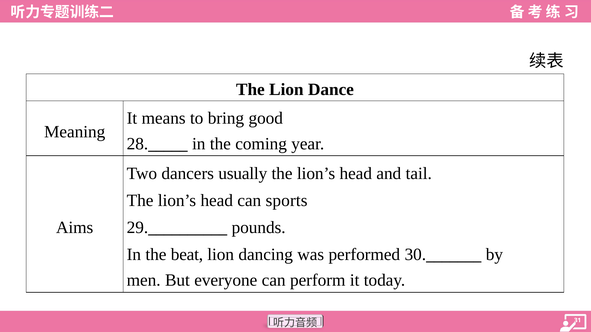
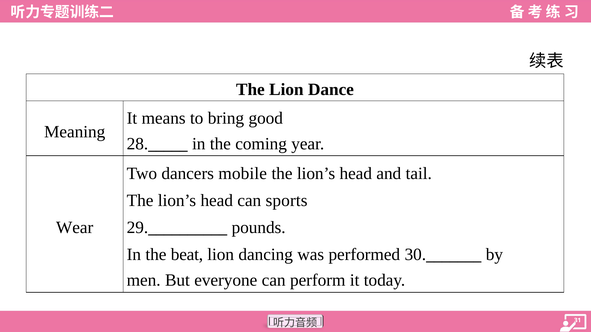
usually: usually -> mobile (243, 174)
Aims: Aims -> Wear (75, 228)
